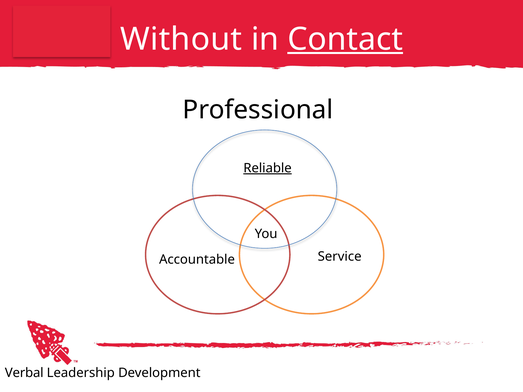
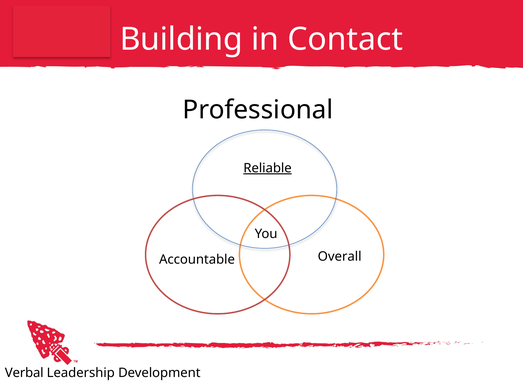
Without: Without -> Building (181, 39)
Contact underline: present -> none (345, 39)
Service: Service -> Overall (340, 257)
